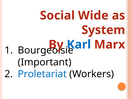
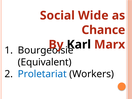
System: System -> Chance (103, 30)
Karl colour: blue -> black (79, 45)
Important: Important -> Equivalent (45, 62)
